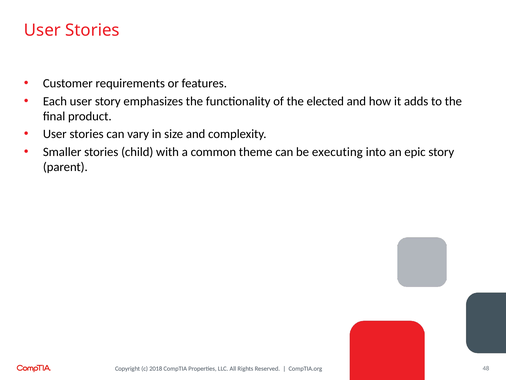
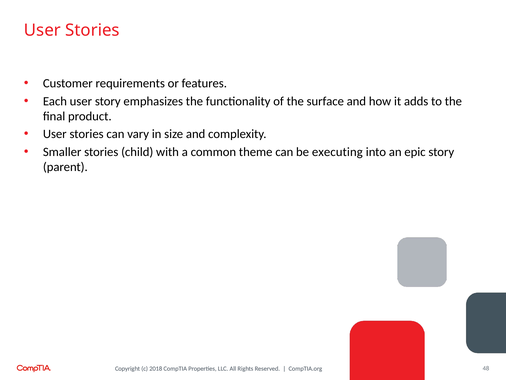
elected: elected -> surface (325, 101)
